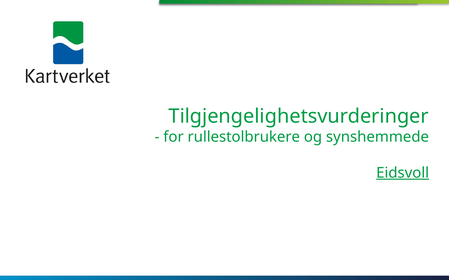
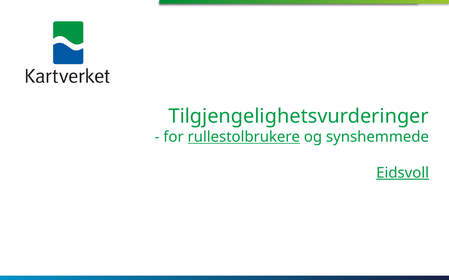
rullestolbrukere underline: none -> present (244, 137)
